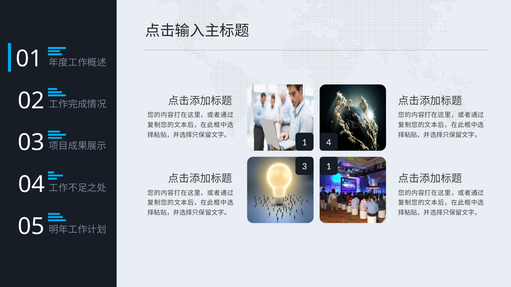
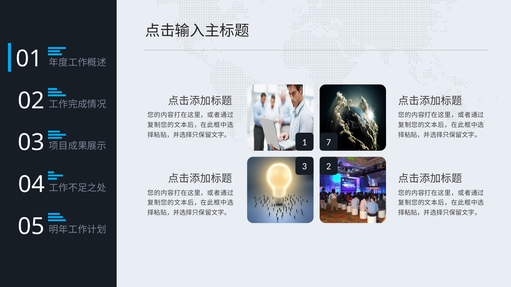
4: 4 -> 7 (329, 143)
3 1: 1 -> 2 (329, 167)
